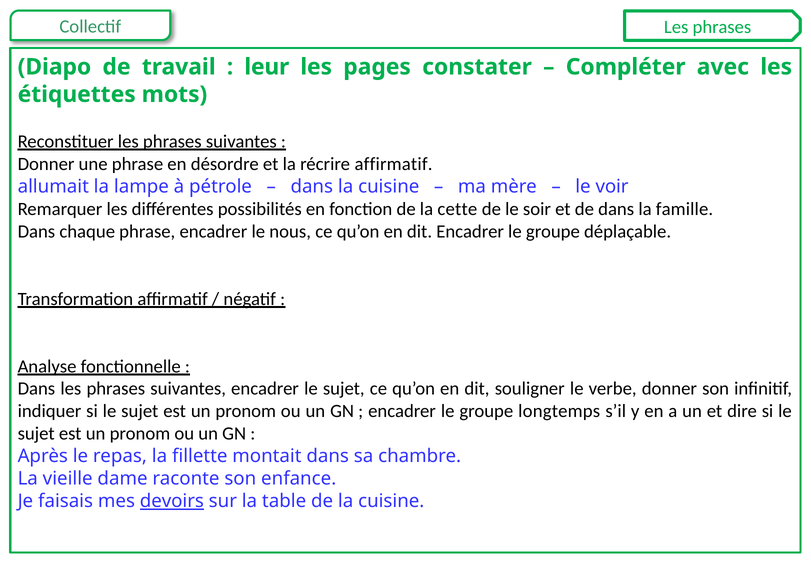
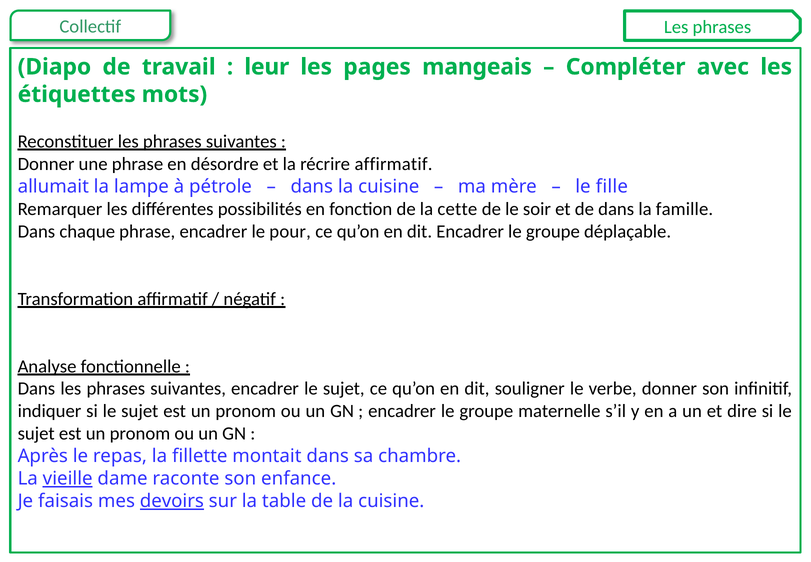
constater: constater -> mangeais (477, 67)
voir: voir -> fille (612, 186)
nous: nous -> pour (290, 231)
longtemps: longtemps -> maternelle (559, 411)
vieille underline: none -> present (68, 479)
